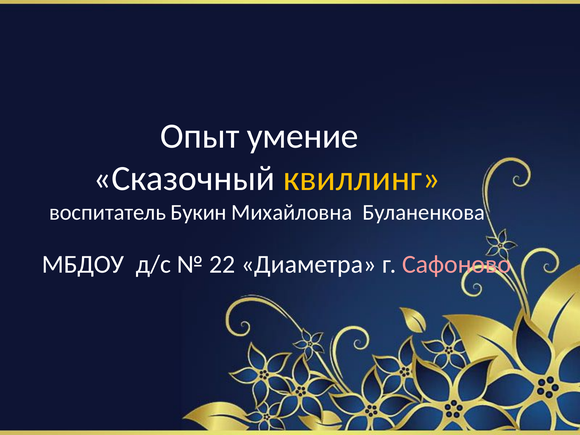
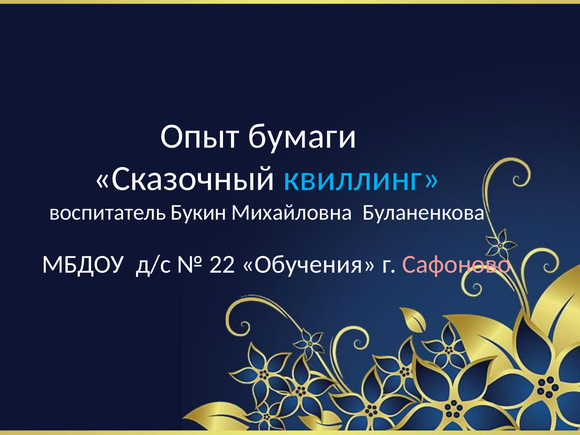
умение: умение -> бумаги (302, 136)
квиллинг colour: yellow -> light blue (362, 179)
Диаметра: Диаметра -> Обучения (309, 264)
